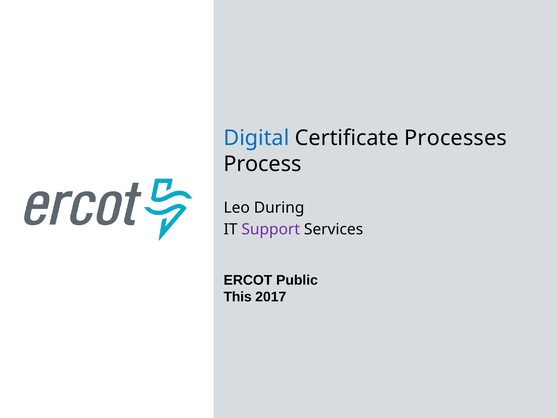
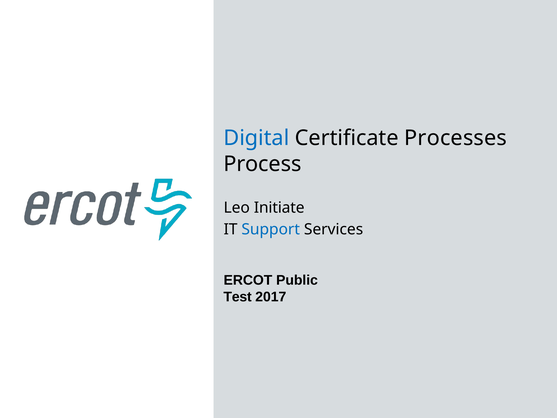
During: During -> Initiate (279, 207)
Support colour: purple -> blue (271, 229)
This: This -> Test (238, 297)
